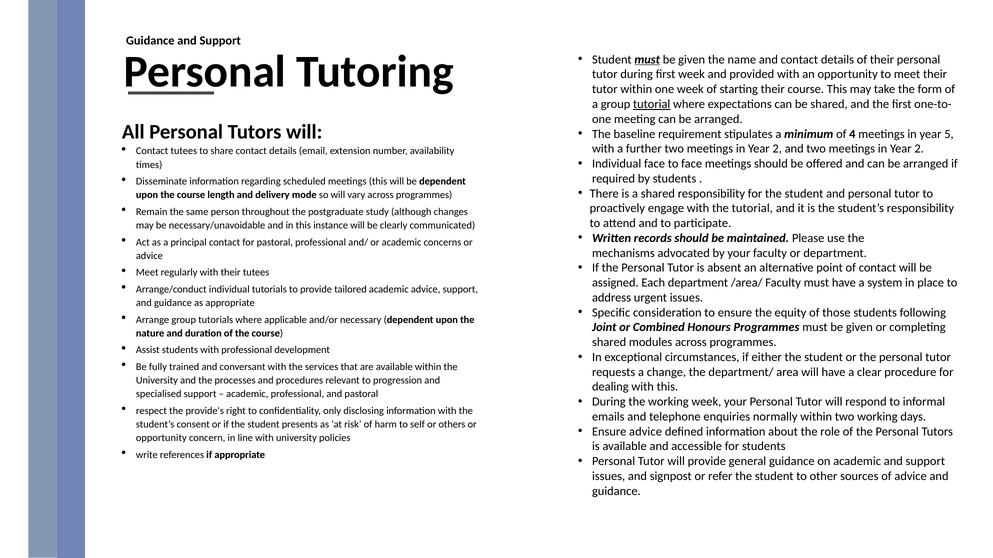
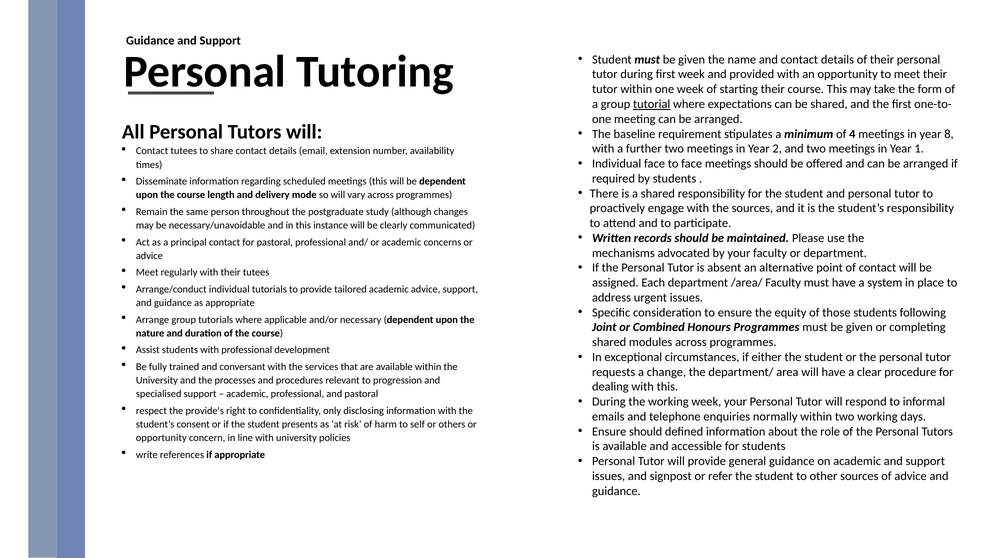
must underline: present -> none (647, 60)
5: 5 -> 8 (949, 134)
2: 2 -> 1 (919, 149)
the tutorial: tutorial -> sources (752, 209)
Ensure advice: advice -> should (646, 432)
